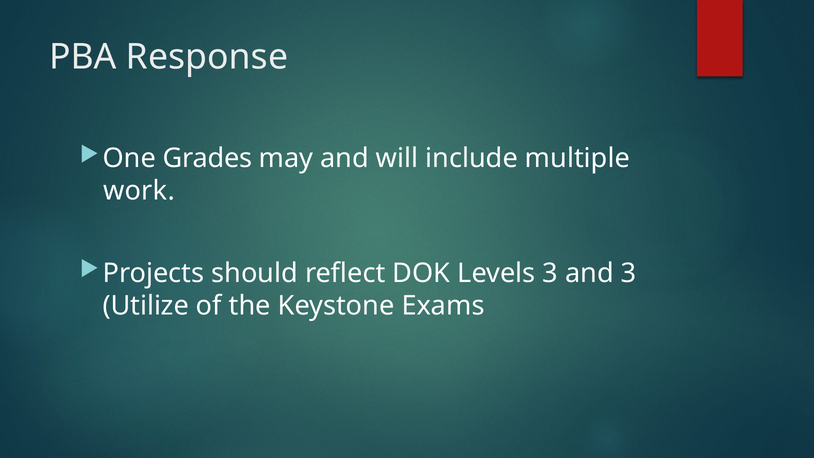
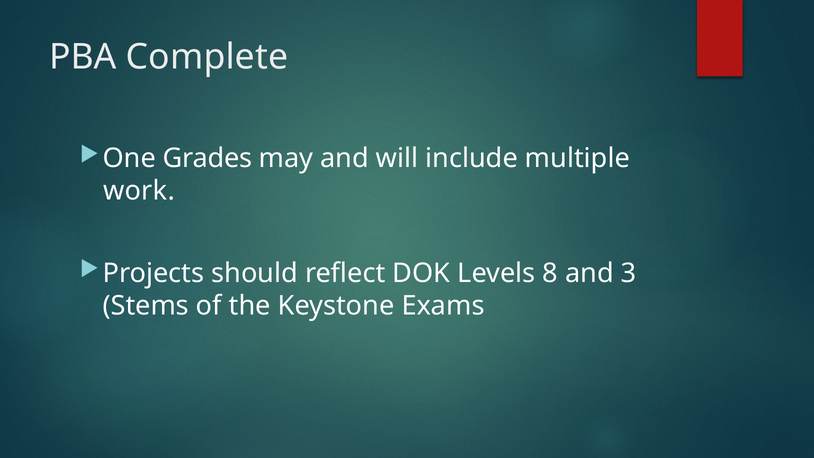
Response: Response -> Complete (207, 57)
Levels 3: 3 -> 8 (550, 273)
Utilize: Utilize -> Stems (146, 306)
